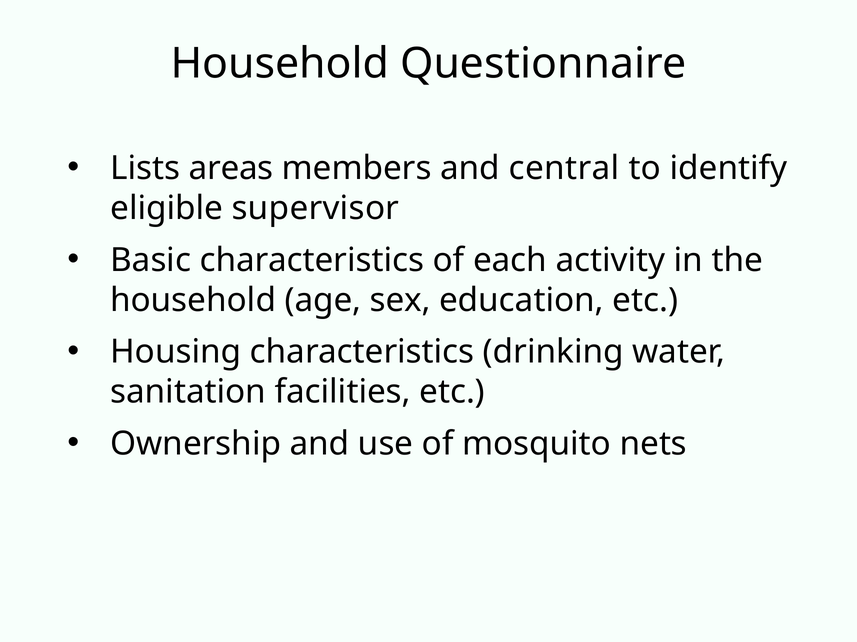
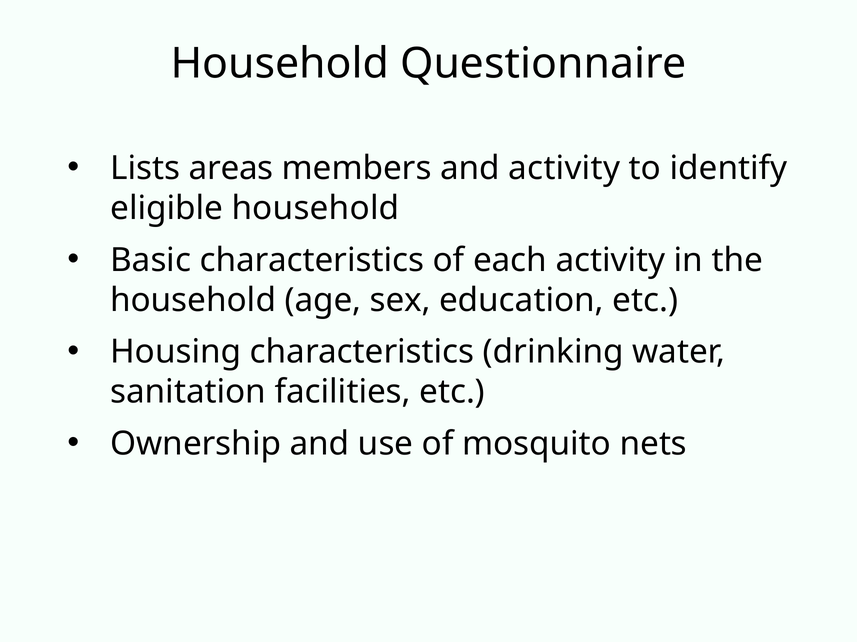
and central: central -> activity (564, 168)
eligible supervisor: supervisor -> household (315, 209)
